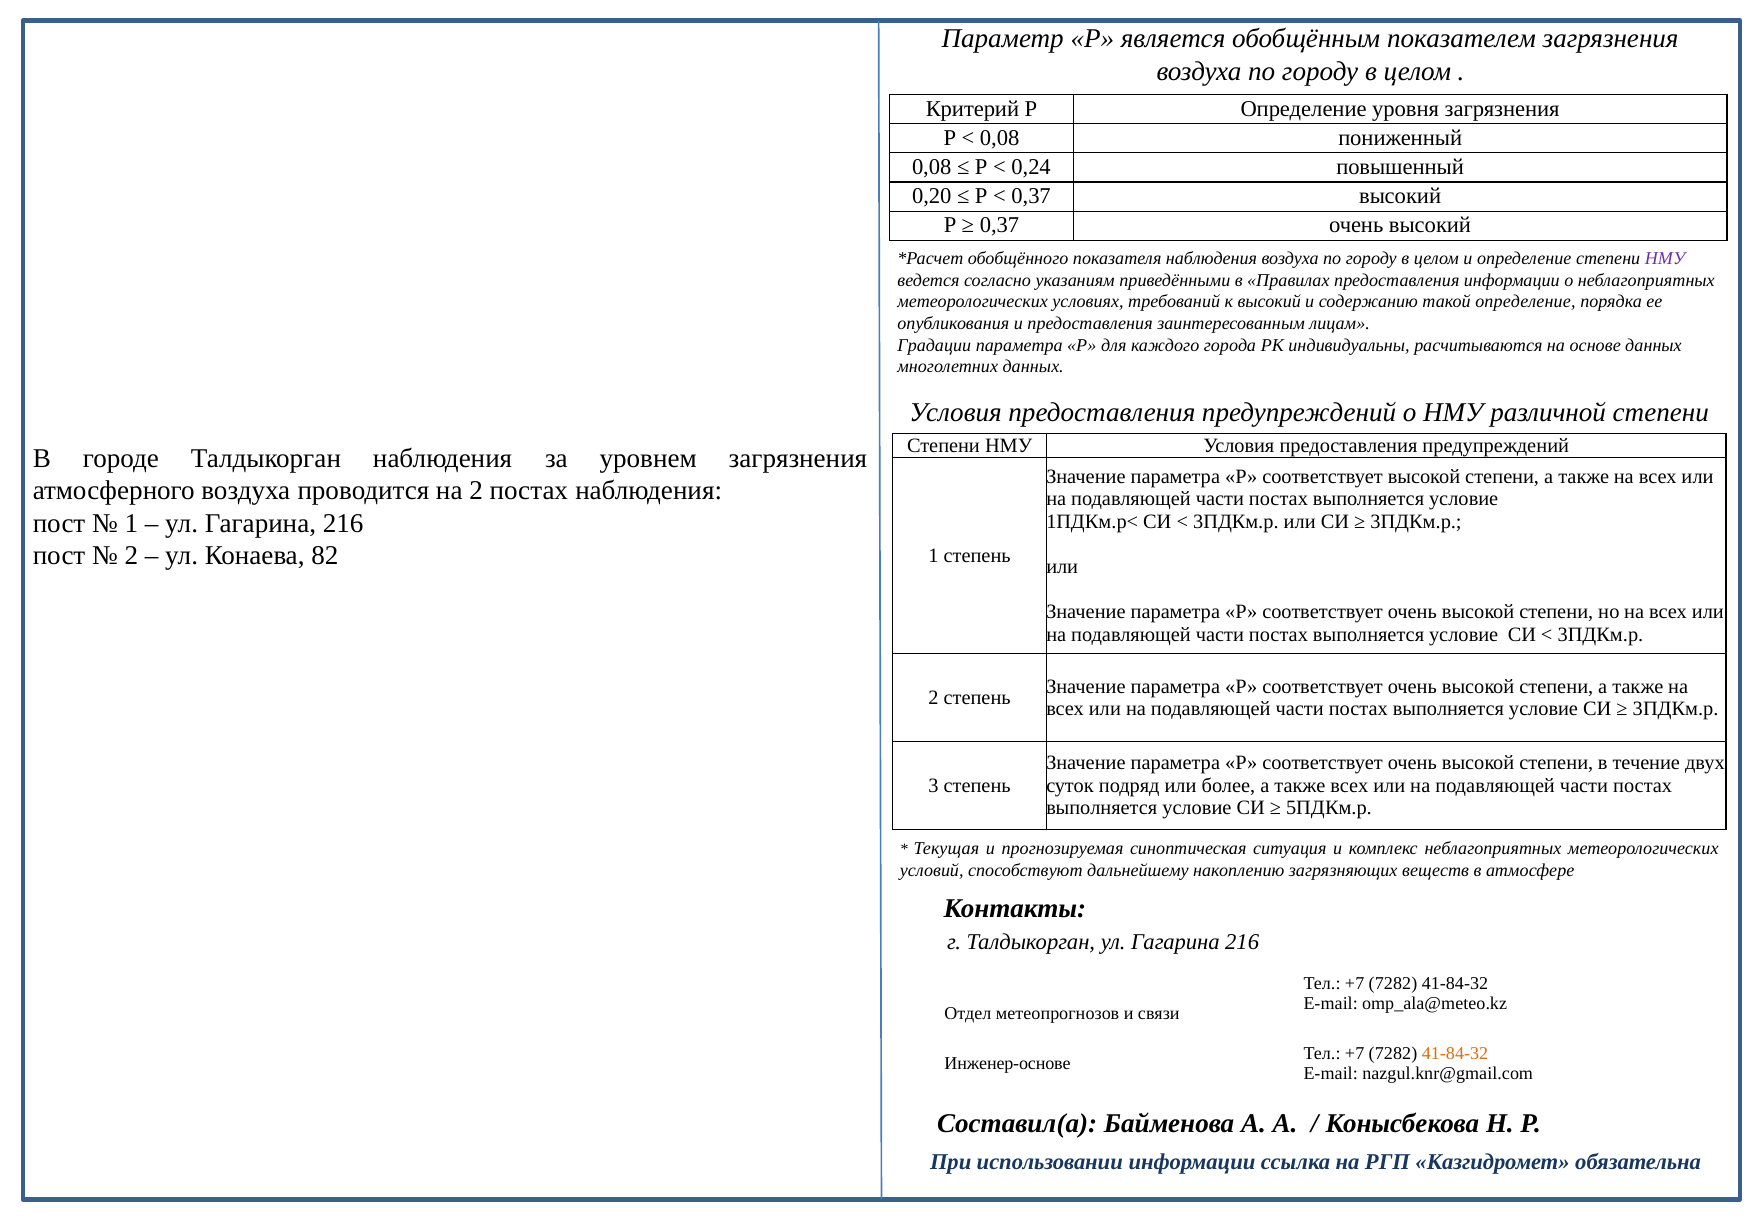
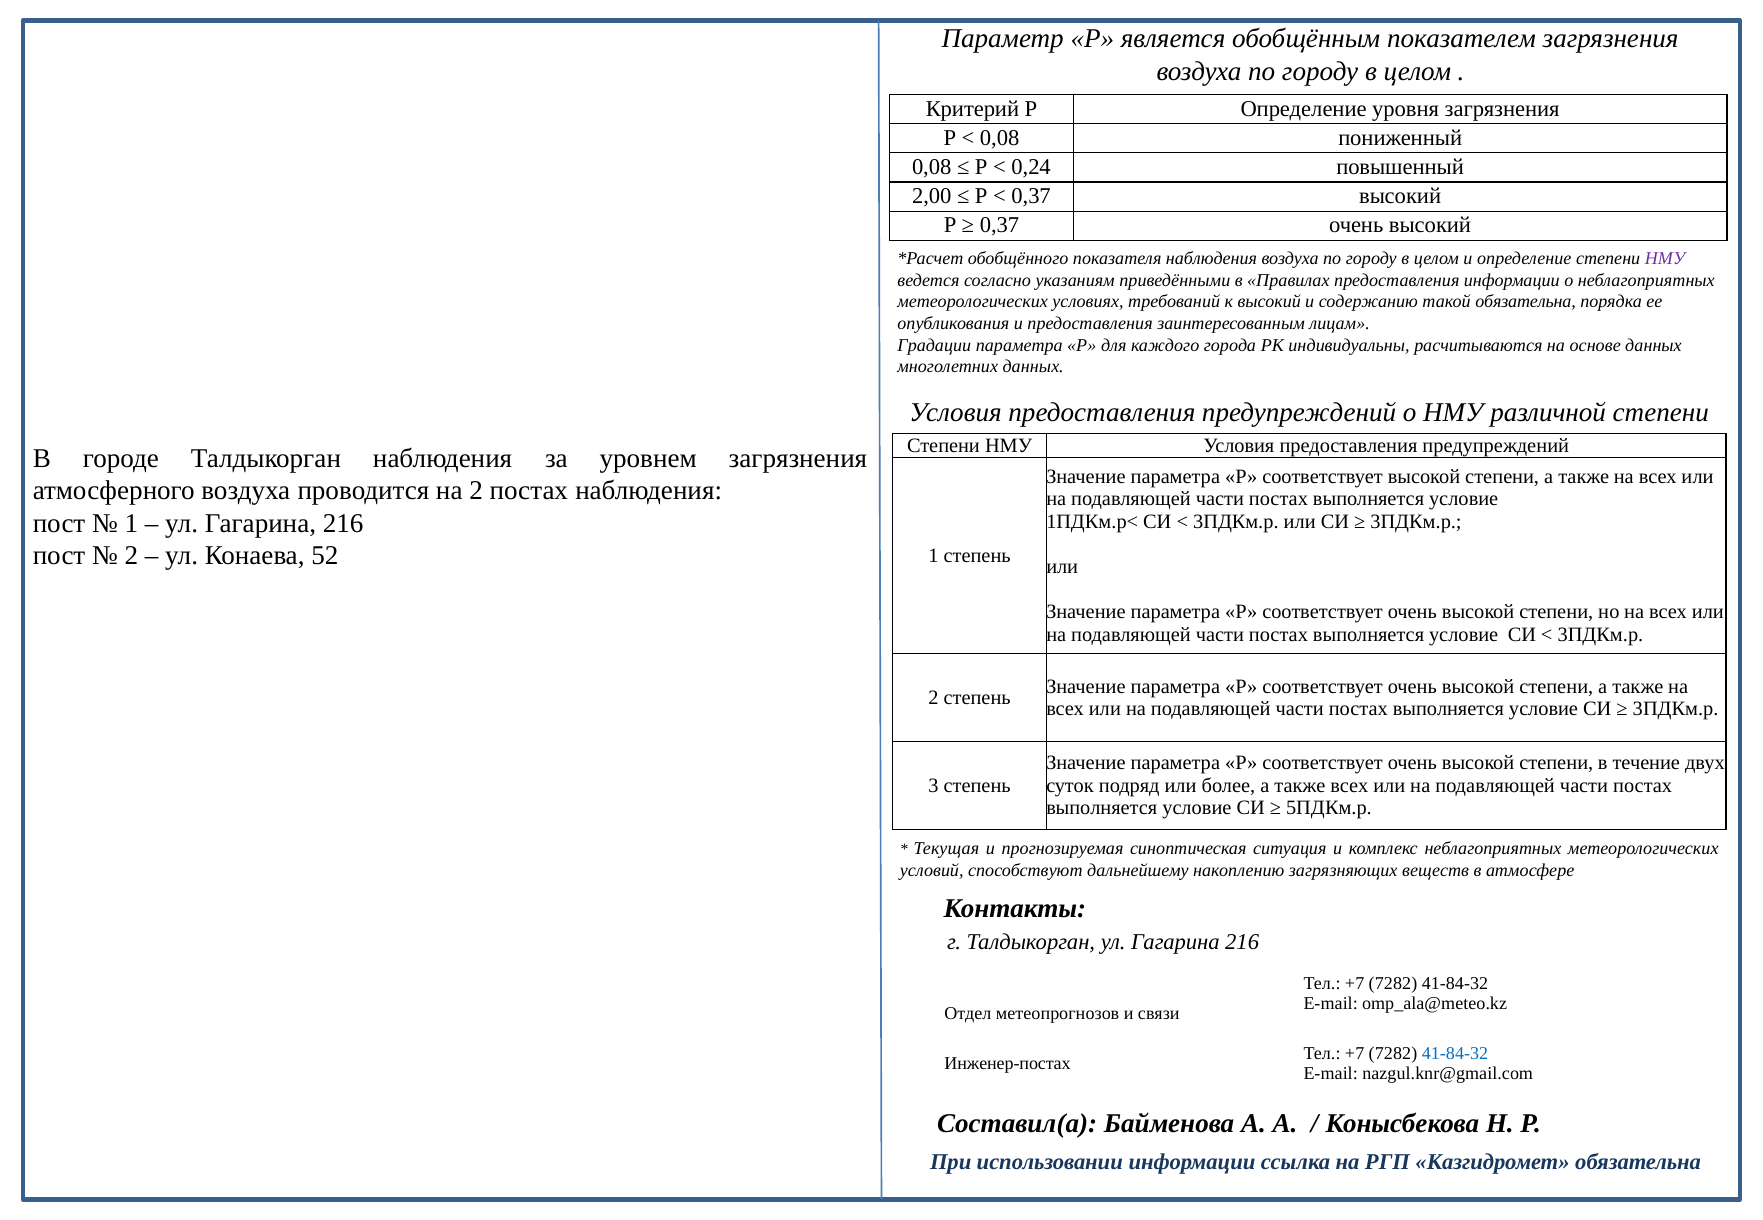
0,20: 0,20 -> 2,00 (932, 196)
такой определение: определение -> обязательна (1526, 302)
82: 82 -> 52 (325, 556)
41-84-32 colour: orange -> blue (1455, 1054)
Инженер-основе: Инженер-основе -> Инженер-постах (1007, 1064)
